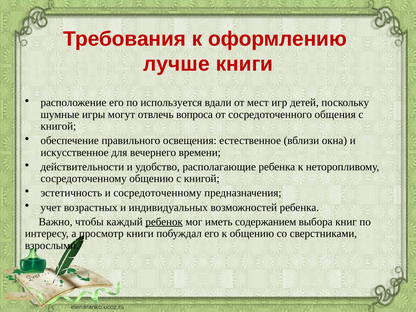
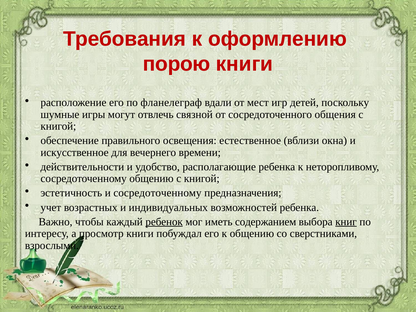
лучше: лучше -> порою (177, 64)
используется: используется -> фланелеграф (171, 103)
вопроса: вопроса -> связной (194, 114)
книг underline: none -> present (346, 222)
